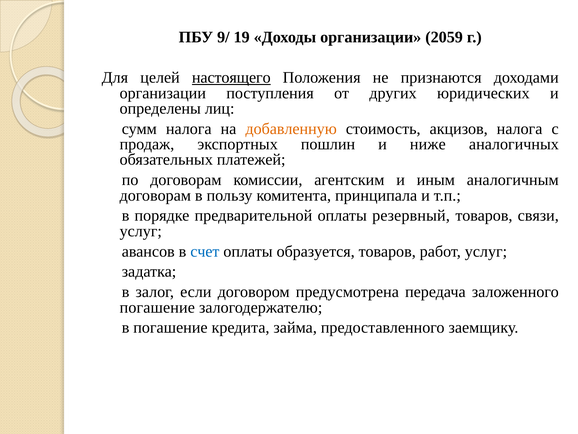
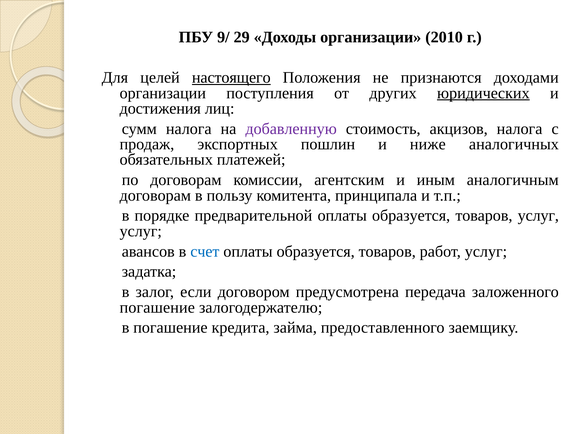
19: 19 -> 29 (242, 37)
2059: 2059 -> 2010 (444, 37)
юридических underline: none -> present (483, 93)
определены: определены -> достижения (160, 108)
добавленную colour: orange -> purple (291, 129)
предварительной оплаты резервный: резервный -> образуется (411, 215)
товаров связи: связи -> услуг (538, 215)
